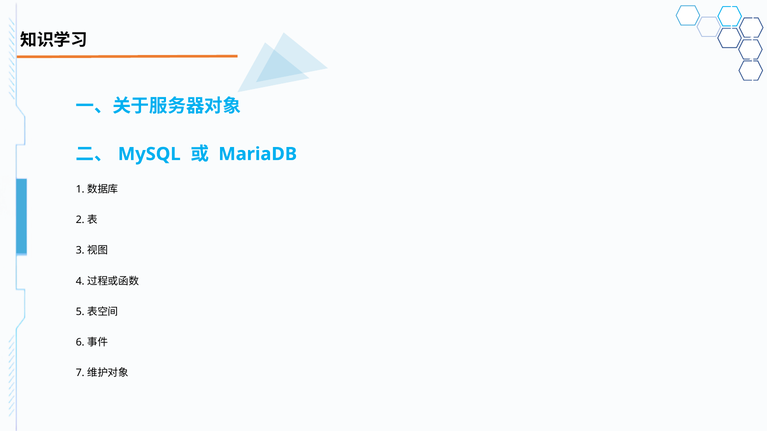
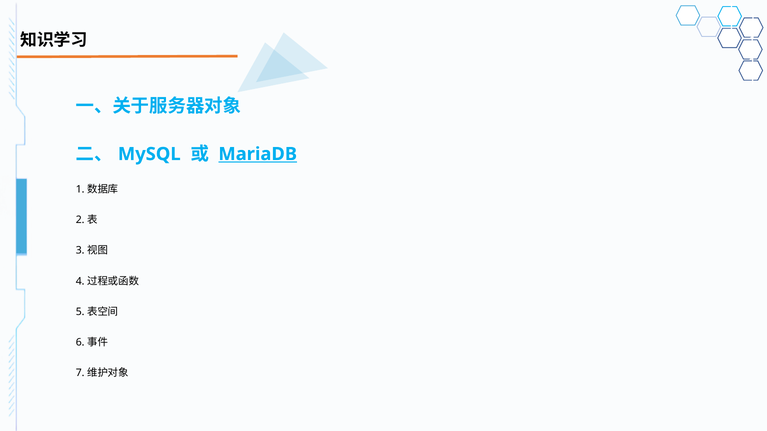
MariaDB underline: none -> present (258, 154)
